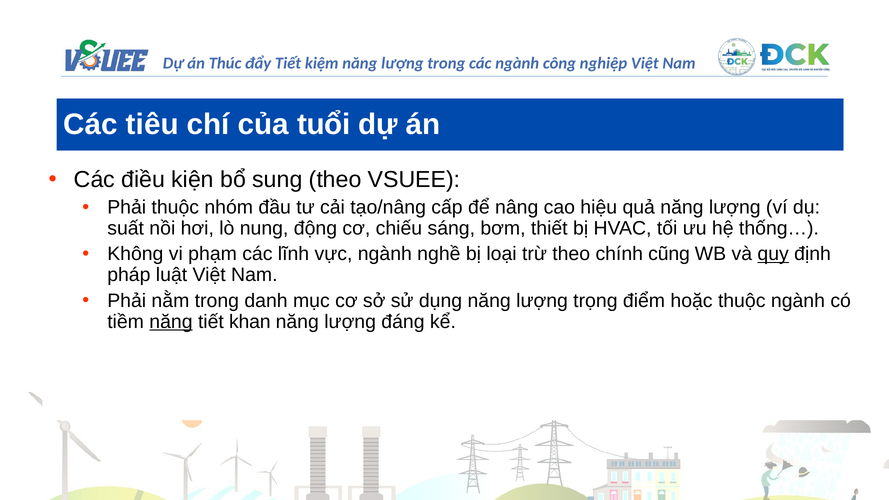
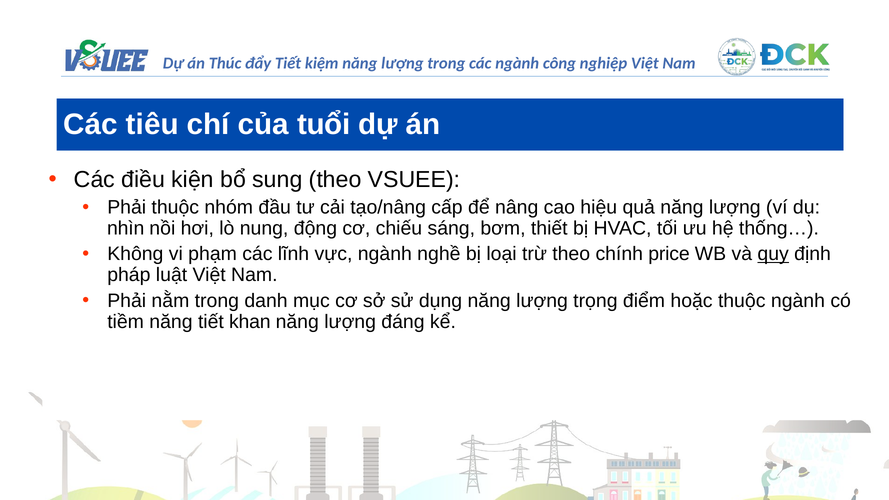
suất: suất -> nhìn (126, 228)
cũng: cũng -> price (669, 254)
năng underline: present -> none (171, 322)
